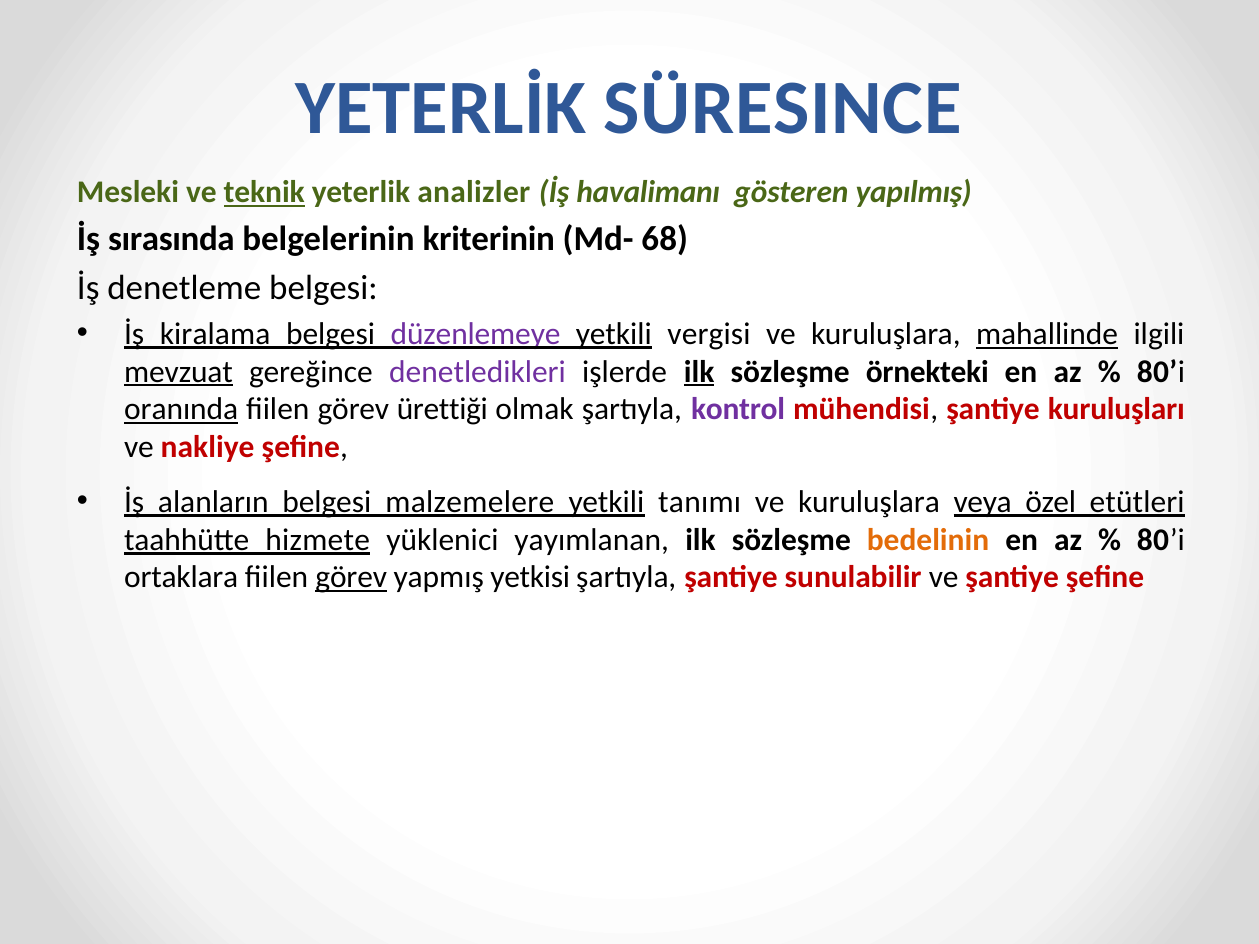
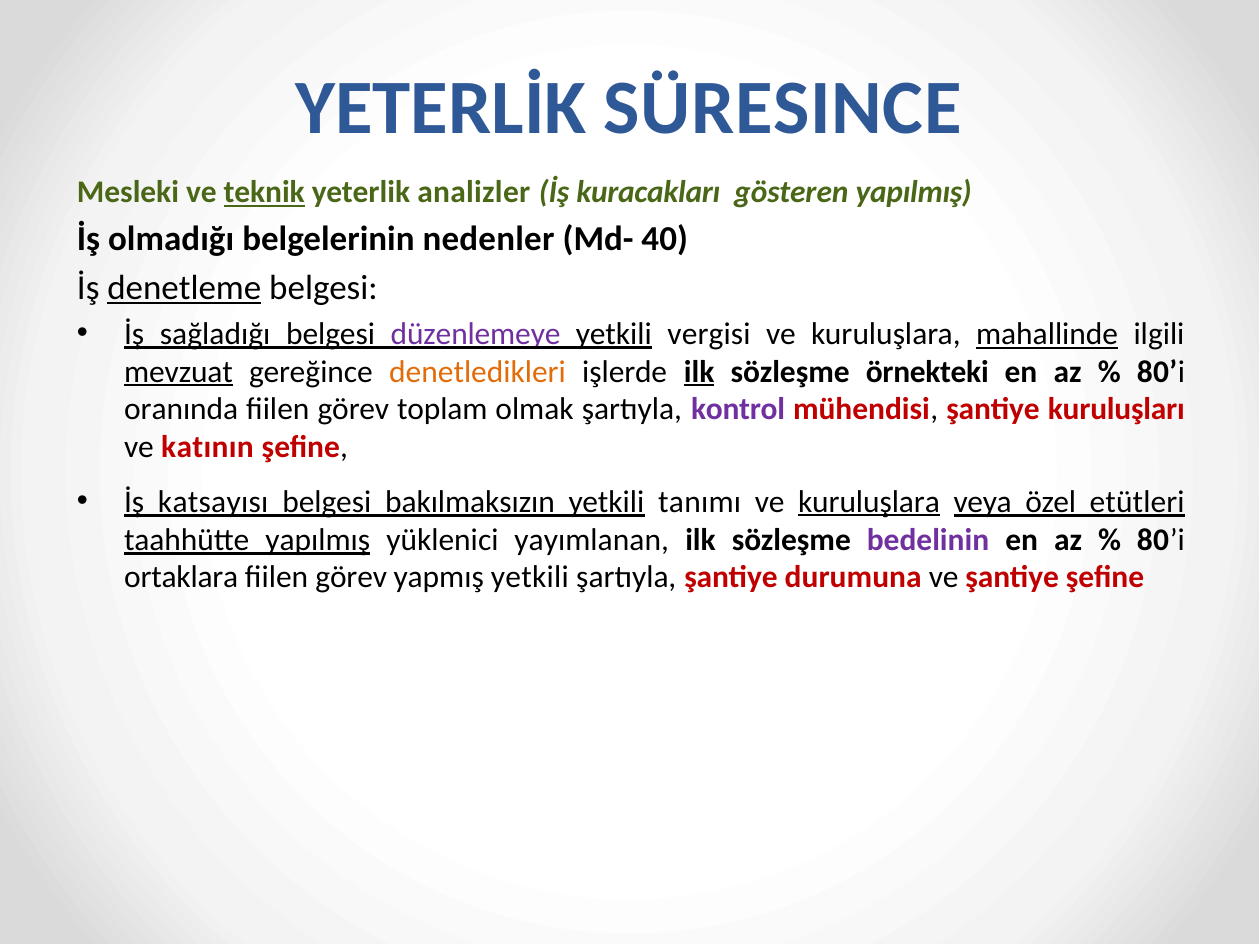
havalimanı: havalimanı -> kuracakları (648, 192)
sırasında: sırasında -> olmadığı (171, 239)
kriterinin: kriterinin -> nedenler (489, 239)
68: 68 -> 40 (665, 239)
denetleme underline: none -> present (184, 288)
kiralama: kiralama -> sağladığı (215, 334)
denetledikleri colour: purple -> orange (478, 372)
oranında underline: present -> none (181, 410)
ürettiği: ürettiği -> toplam (442, 410)
nakliye: nakliye -> katının (208, 447)
alanların: alanların -> katsayısı (213, 502)
malzemelere: malzemelere -> bakılmaksızın (470, 502)
kuruluşlara underline: none -> present (869, 502)
taahhütte hizmete: hizmete -> yapılmış (318, 540)
bedelinin colour: orange -> purple (928, 540)
görev underline: present -> none (351, 578)
yapmış yetkisi: yetkisi -> yetkili (530, 578)
sunulabilir: sunulabilir -> durumuna (853, 578)
